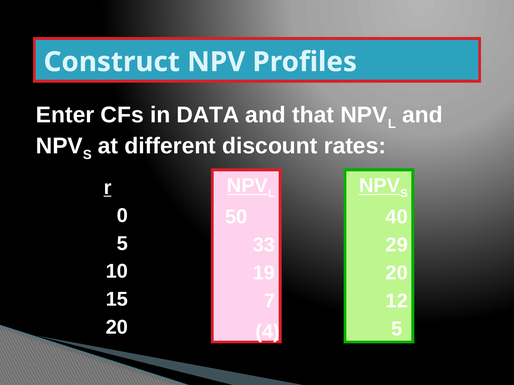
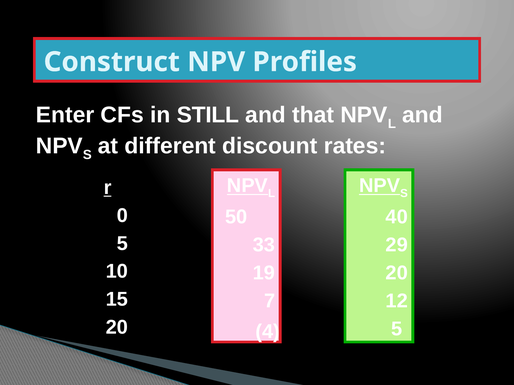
DATA: DATA -> STILL (208, 115)
